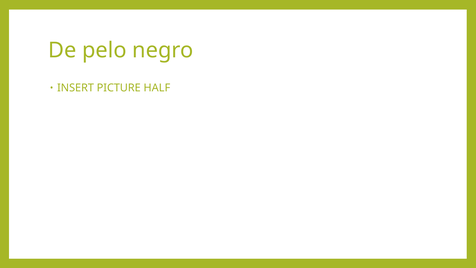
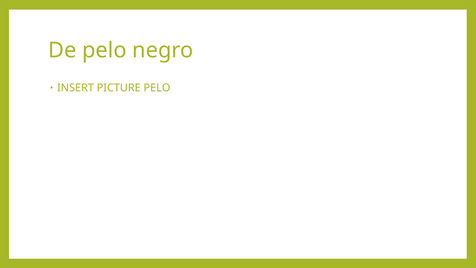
PICTURE HALF: HALF -> PELO (157, 88)
